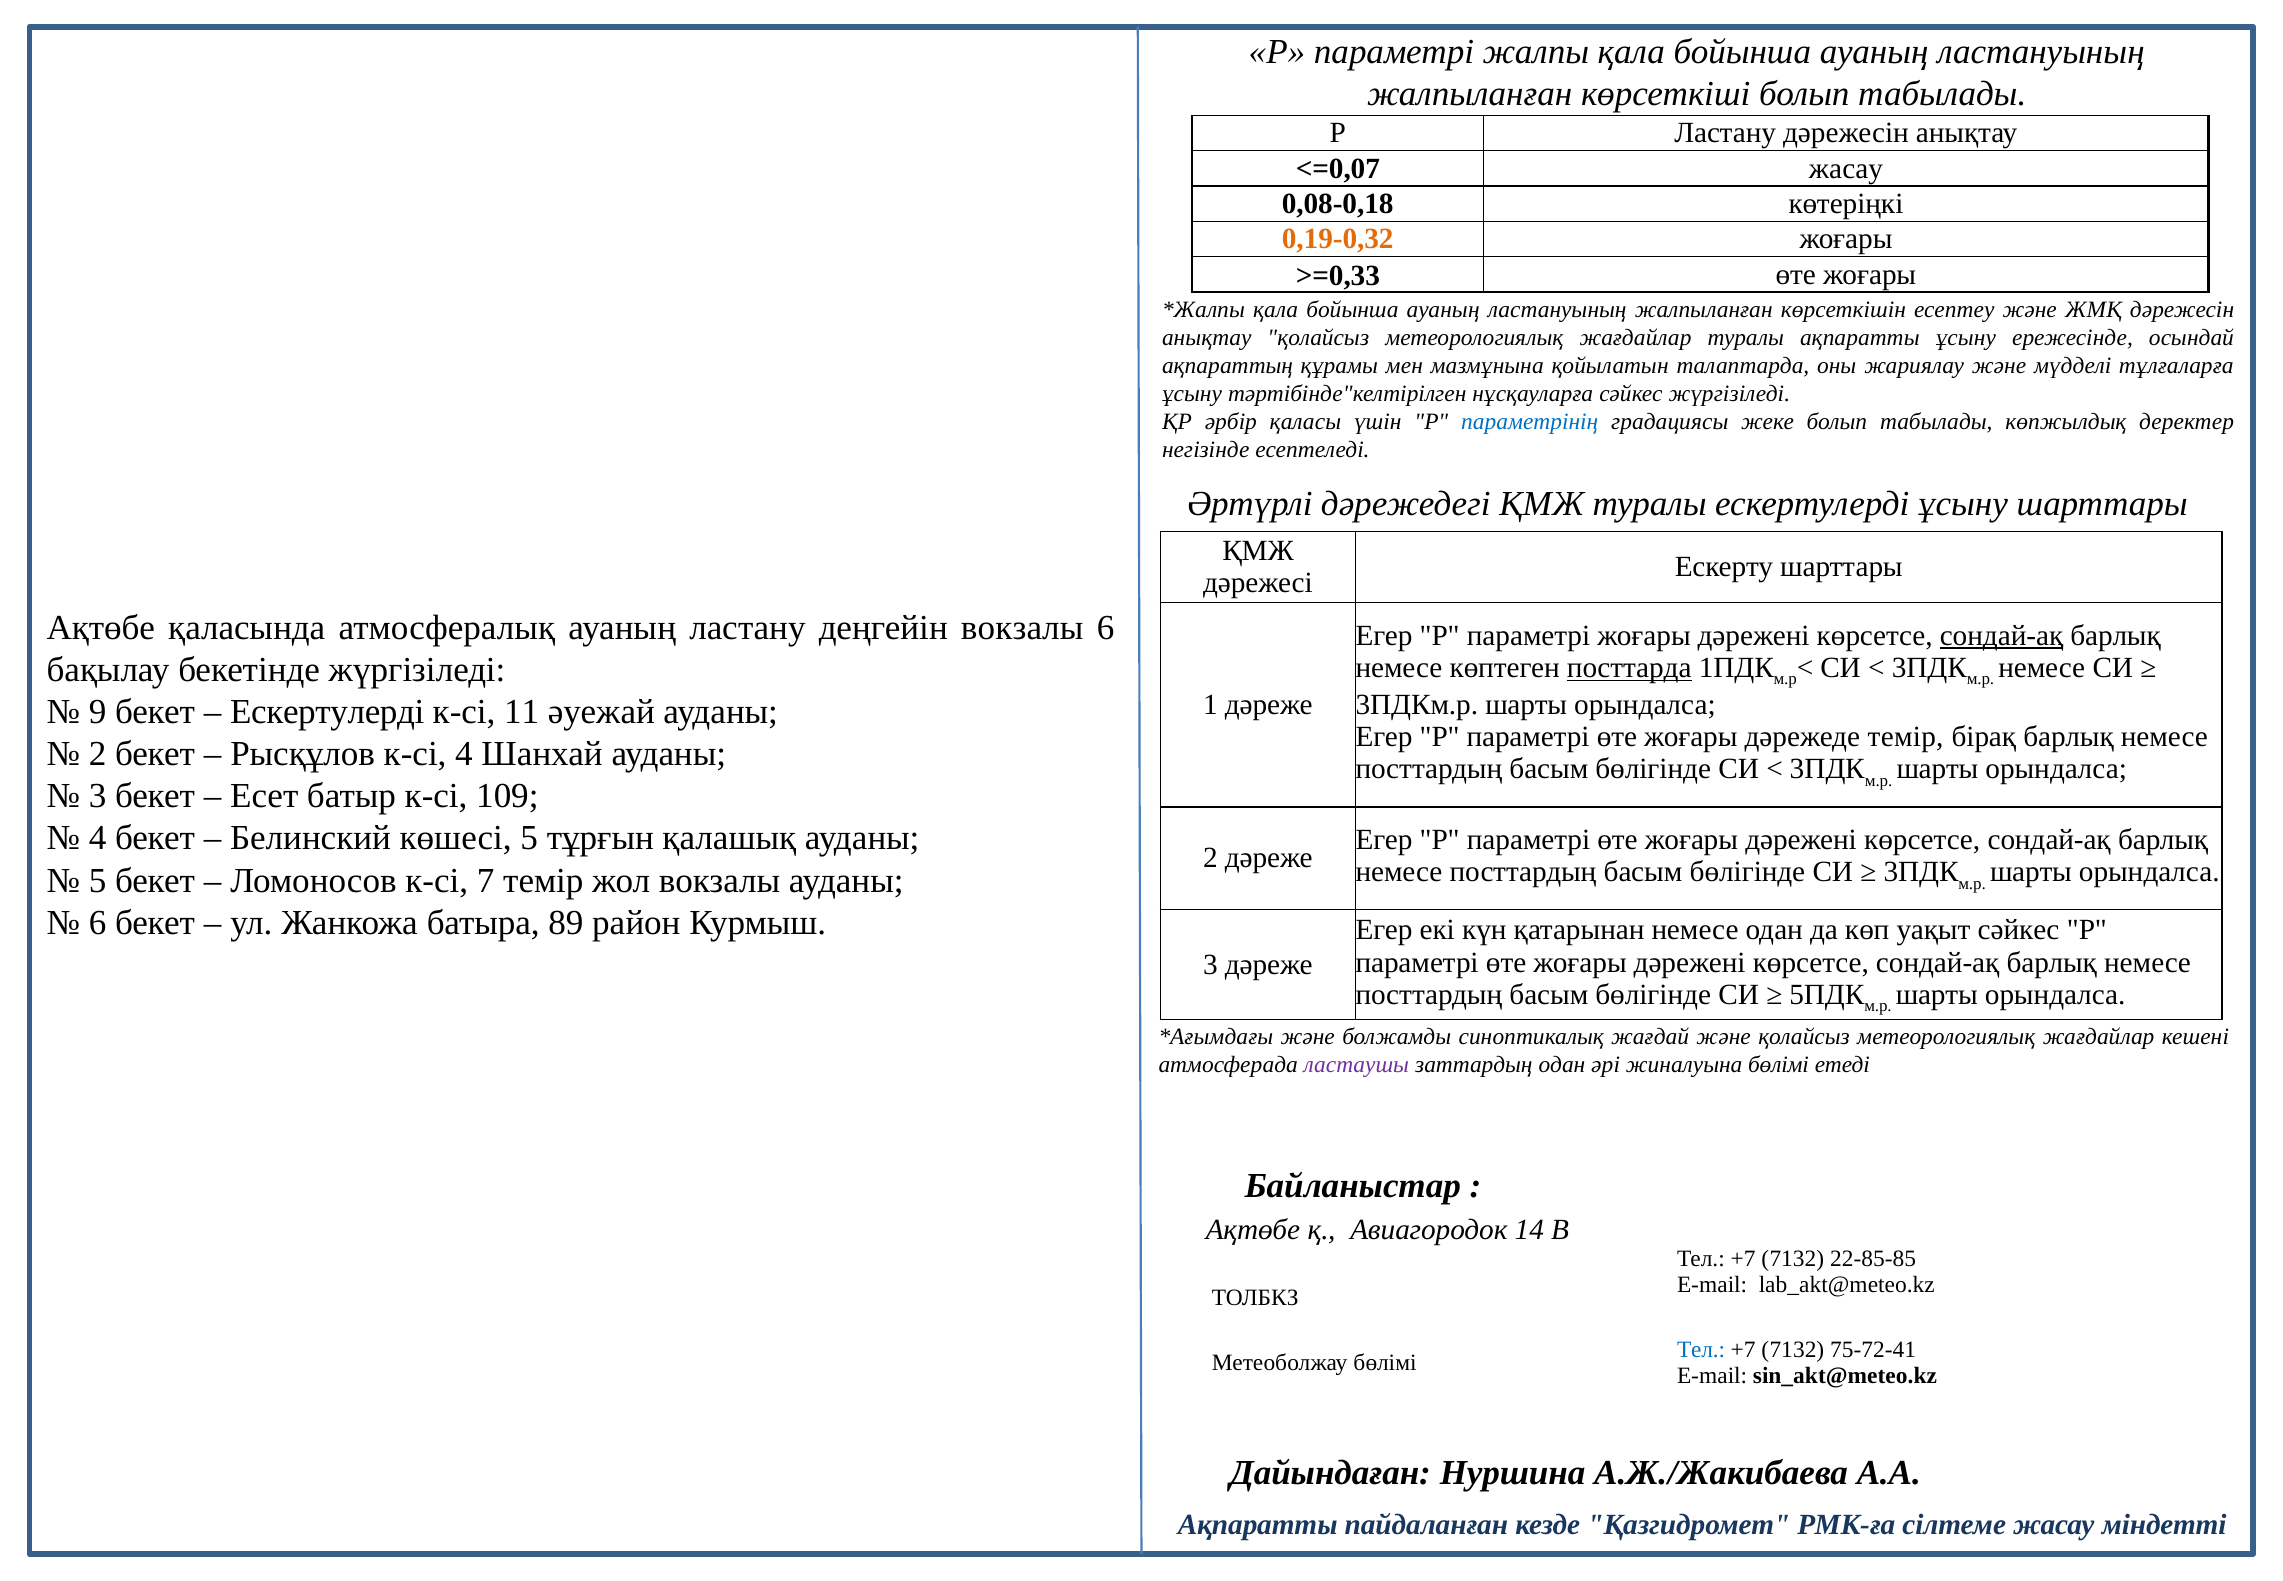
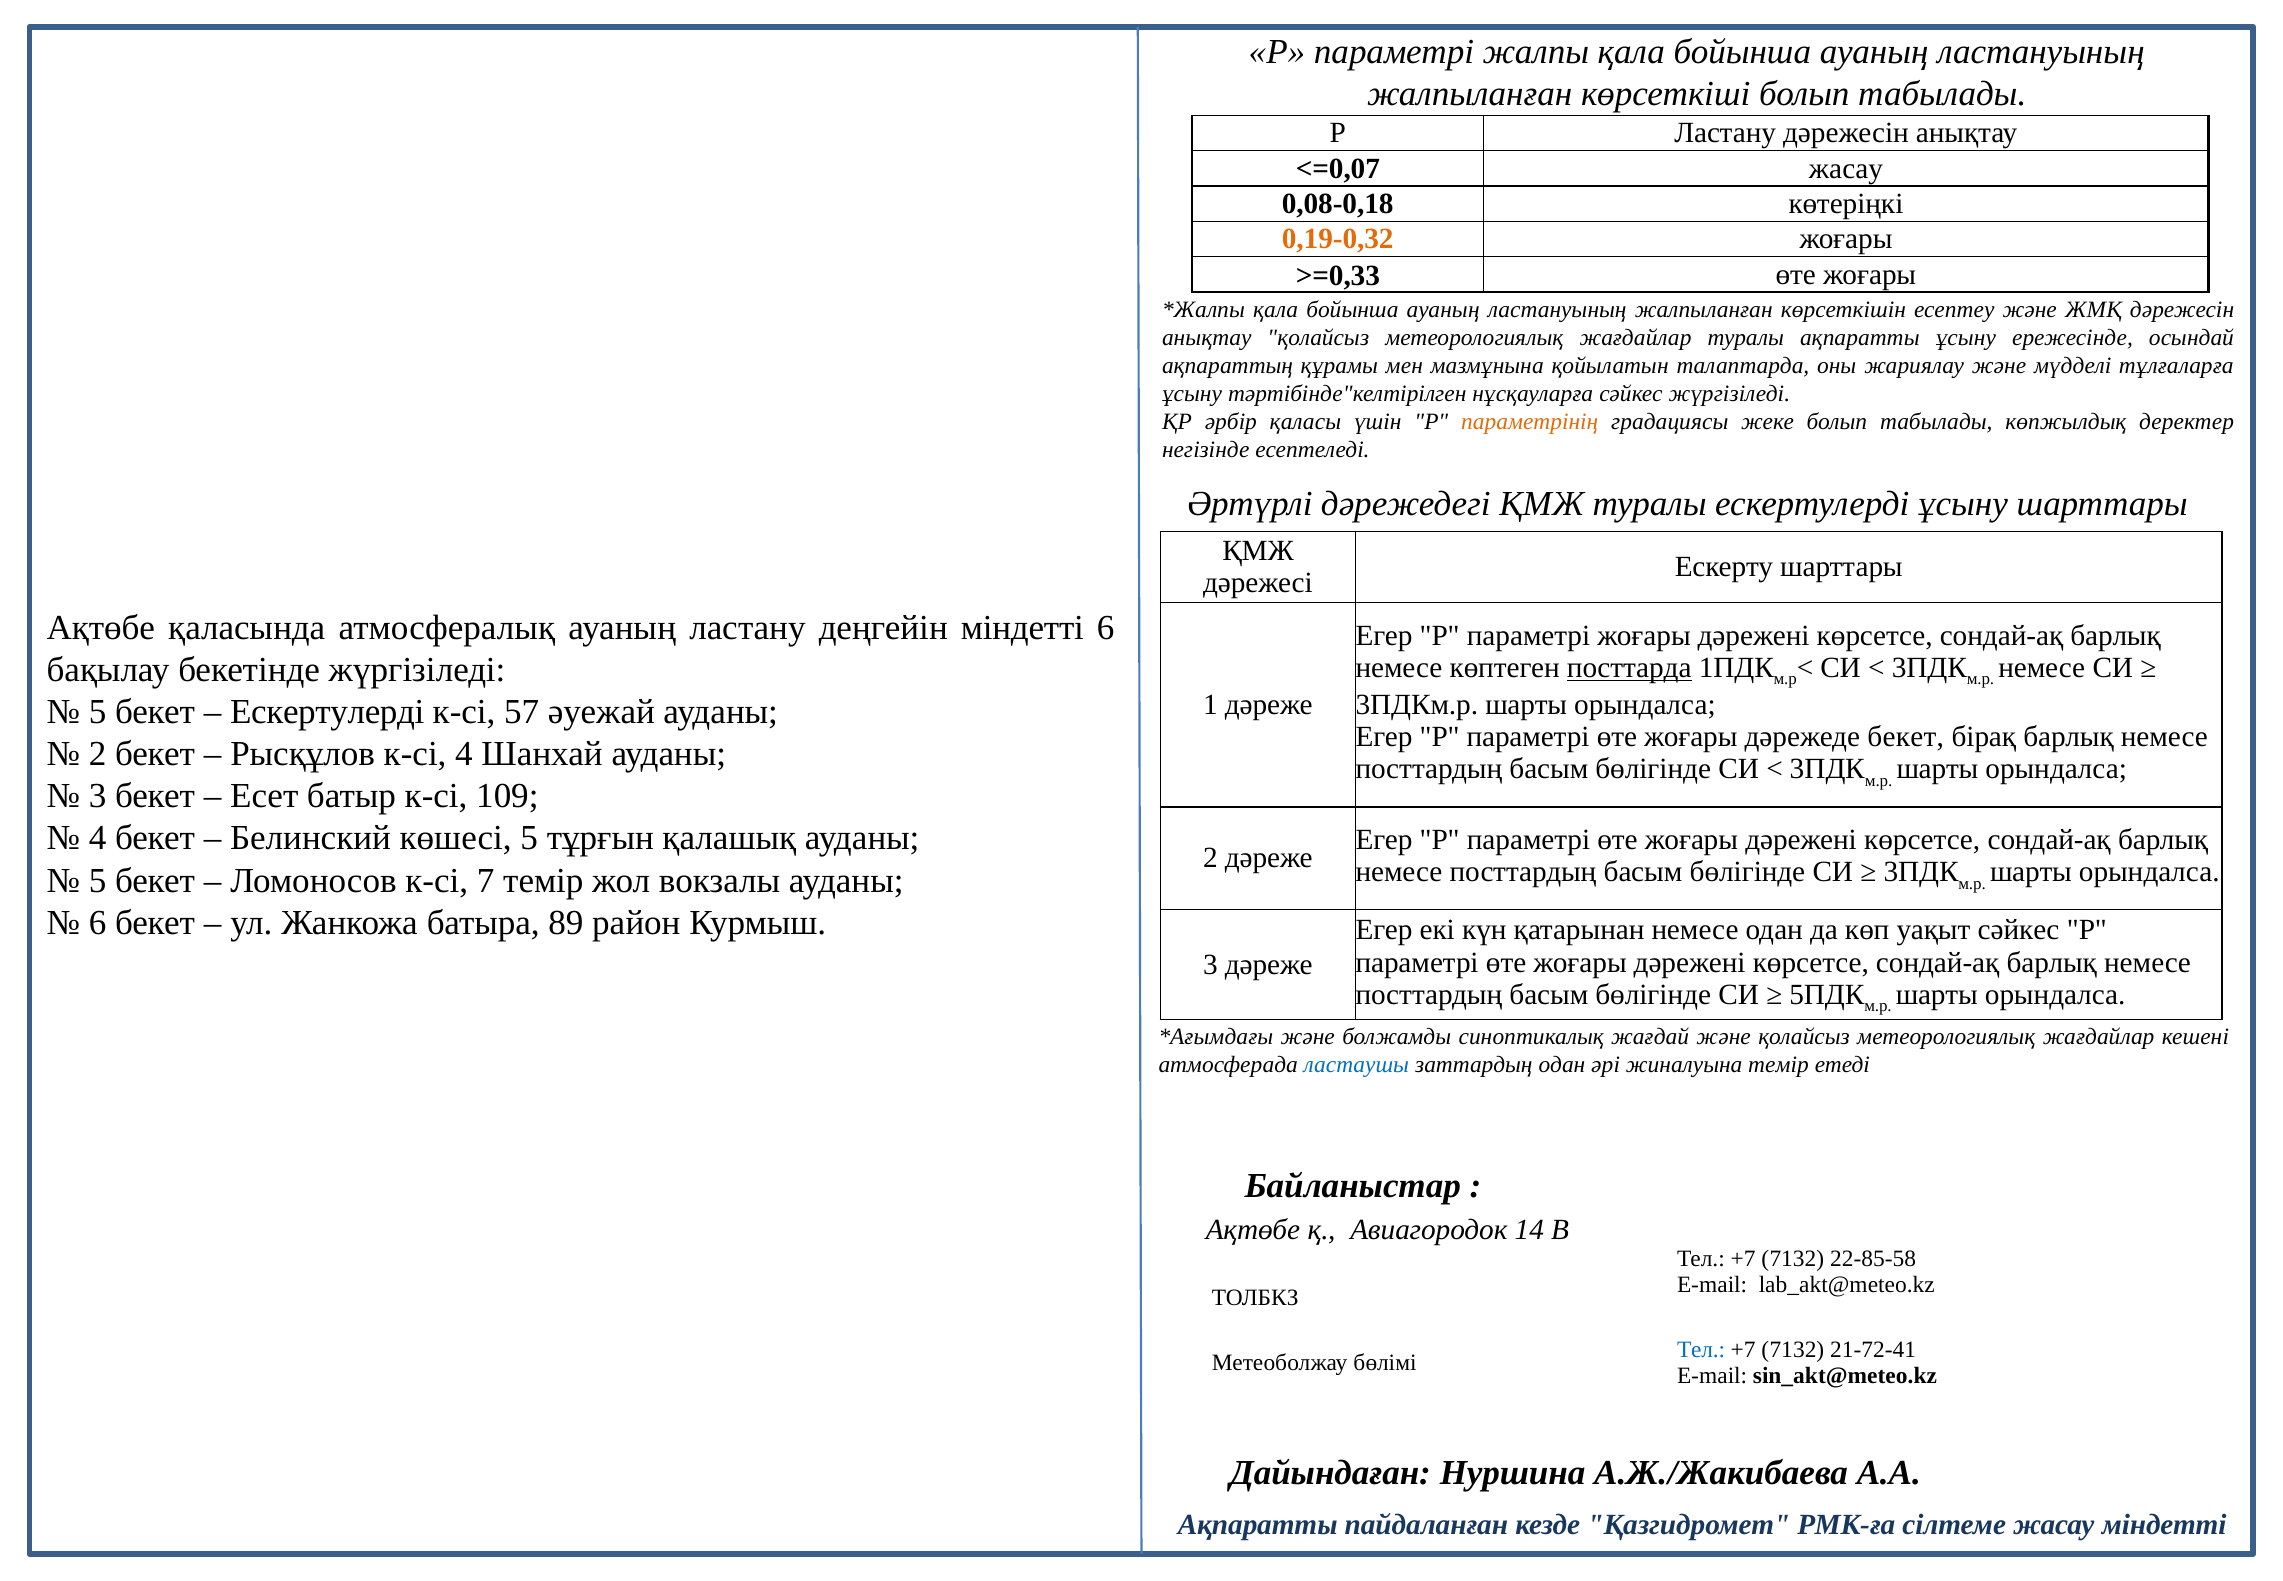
параметрінің colour: blue -> orange (1530, 422)
деңгейін вокзалы: вокзалы -> міндетті (1022, 627)
сондай-ақ underline: present -> none (2002, 635)
9: 9 -> 5 (98, 712)
11: 11 -> 57 (522, 712)
дәрежеде темір: темір -> бекет (1906, 737)
ластаушы colour: purple -> blue (1356, 1065)
жиналуына бөлімі: бөлімі -> темір (1778, 1065)
22-85-85: 22-85-85 -> 22-85-58 (1873, 1258)
75-72-41: 75-72-41 -> 21-72-41 (1873, 1350)
